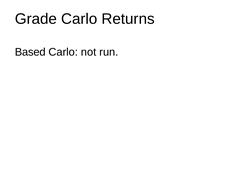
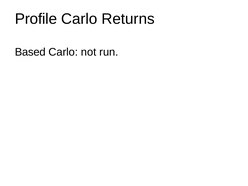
Grade: Grade -> Profile (36, 19)
